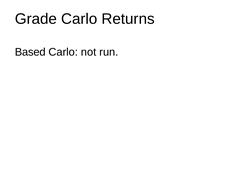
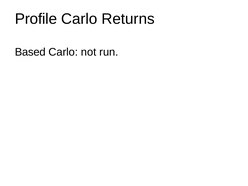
Grade: Grade -> Profile (36, 19)
